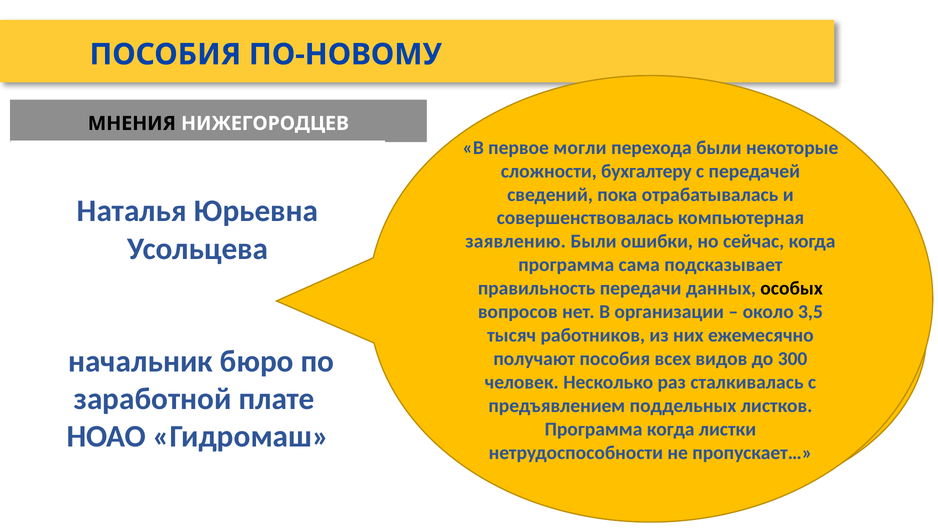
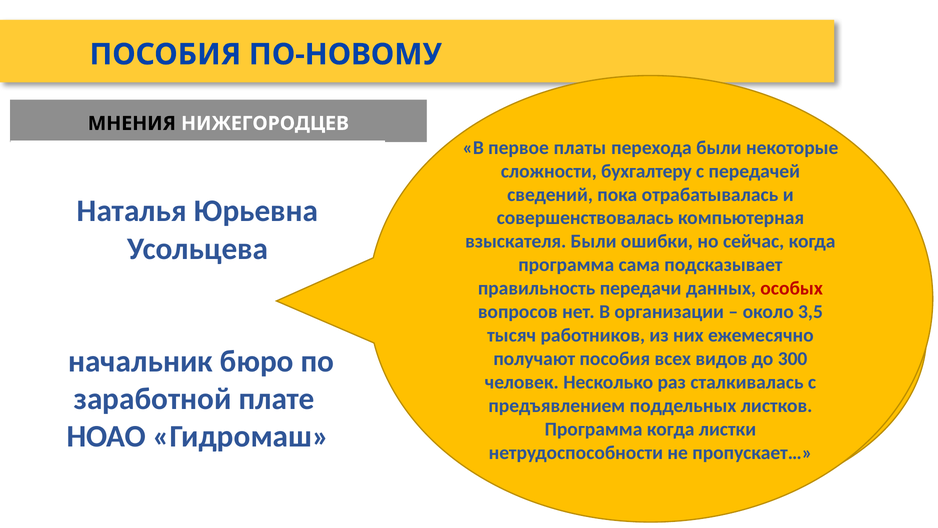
первое могли: могли -> платы (580, 148)
заявлению: заявлению -> взыскателя (516, 241)
особых colour: black -> red (792, 288)
